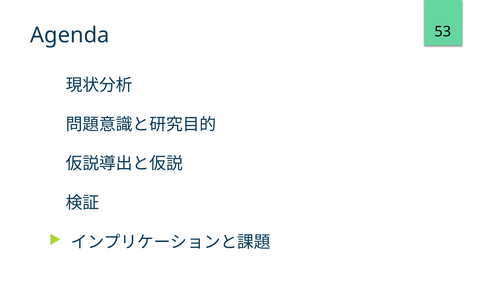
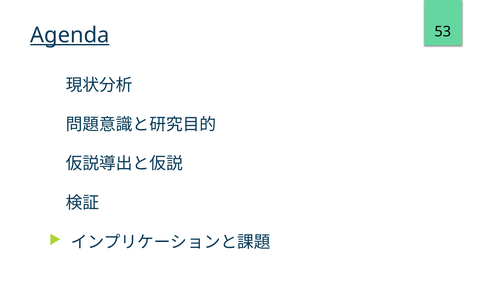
Agenda underline: none -> present (70, 35)
